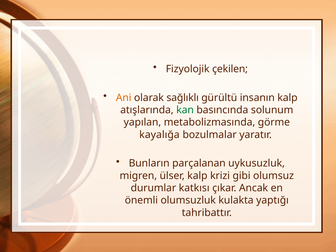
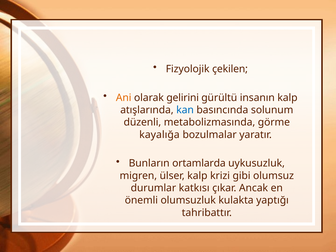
sağlıklı: sağlıklı -> gelirini (183, 98)
kan colour: green -> blue (185, 110)
yapılan: yapılan -> düzenli (142, 122)
parçalanan: parçalanan -> ortamlarda (199, 163)
